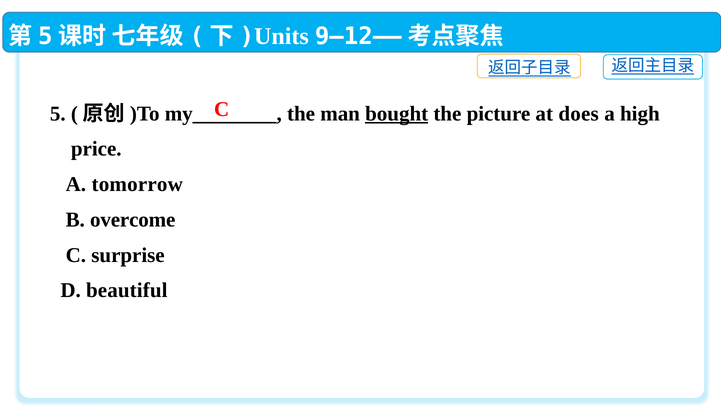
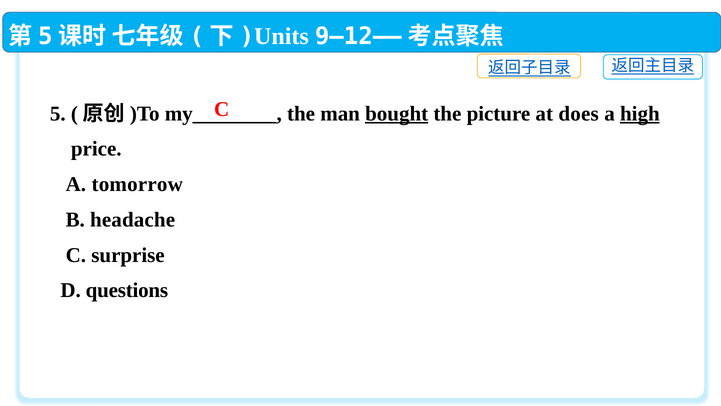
high underline: none -> present (640, 113)
overcome: overcome -> headache (133, 219)
beautiful: beautiful -> questions (127, 290)
